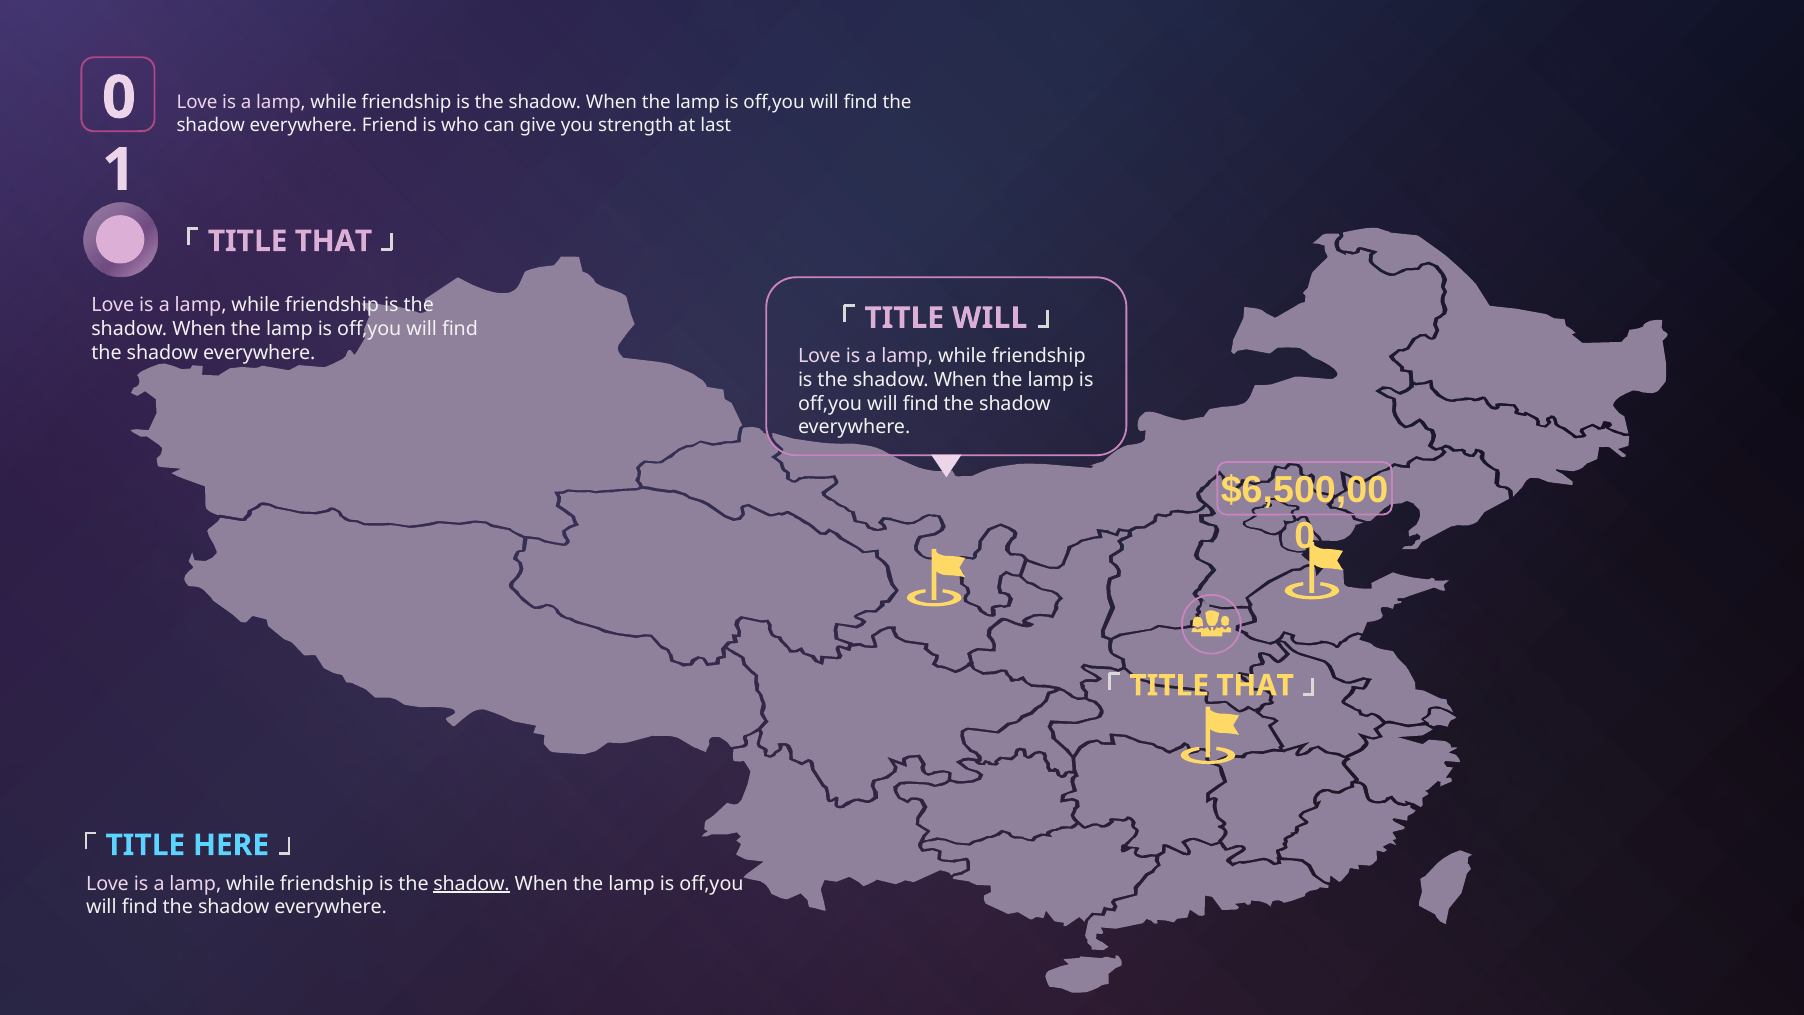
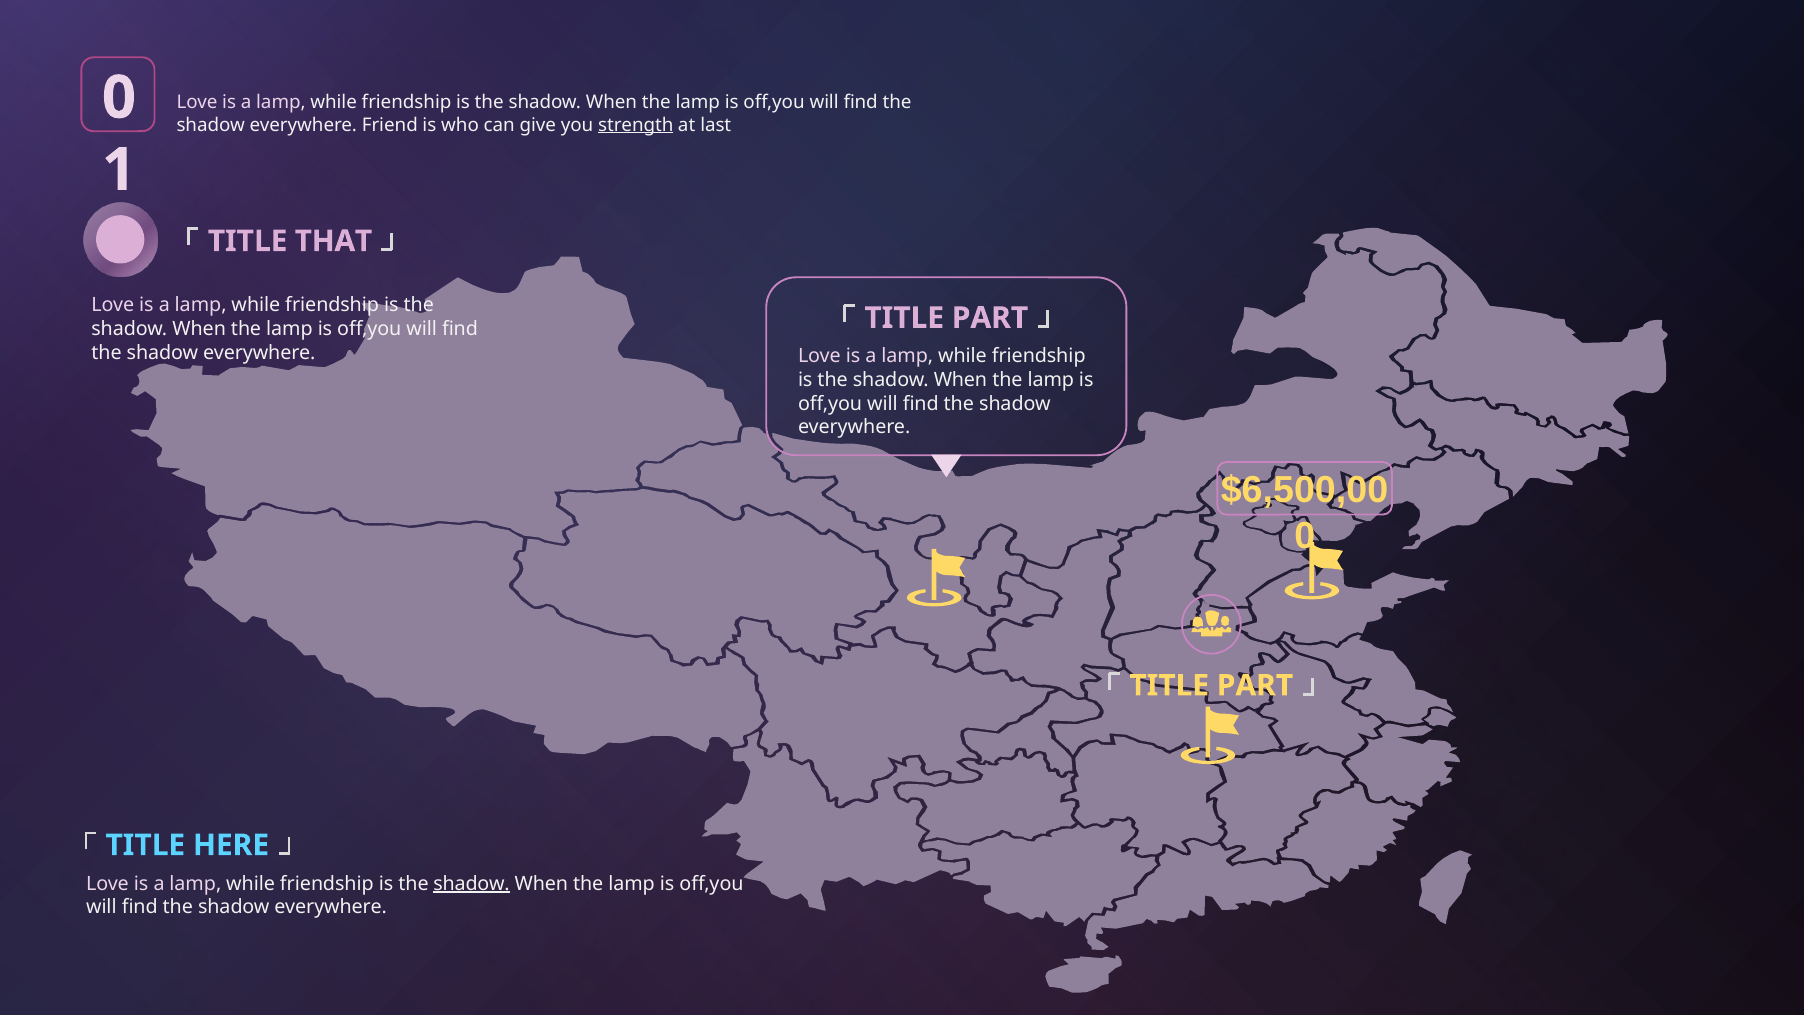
strength underline: none -> present (636, 125)
WILL: WILL -> PART (990, 318)
THAT: THAT -> PART (1255, 685)
